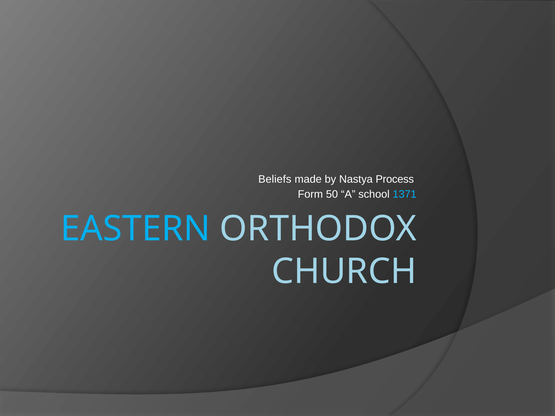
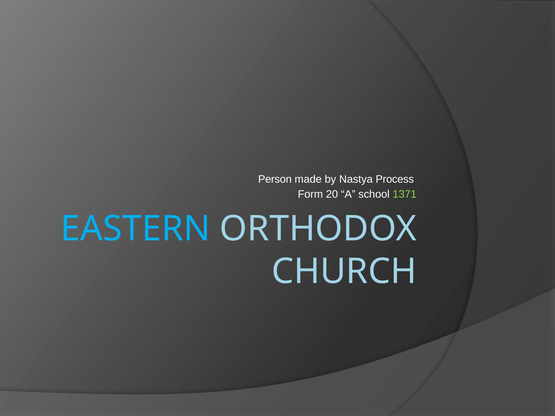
Beliefs: Beliefs -> Person (275, 179)
50: 50 -> 20 (332, 194)
1371 colour: light blue -> light green (405, 194)
